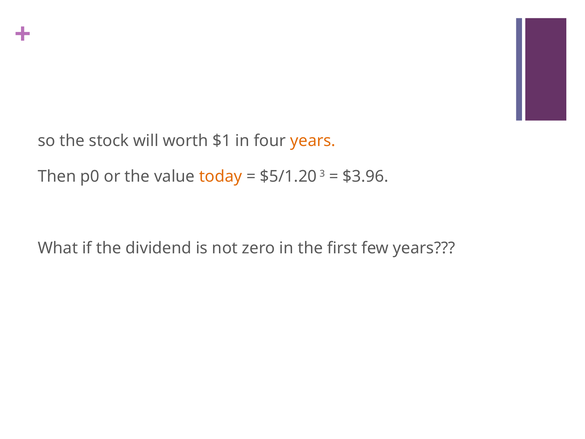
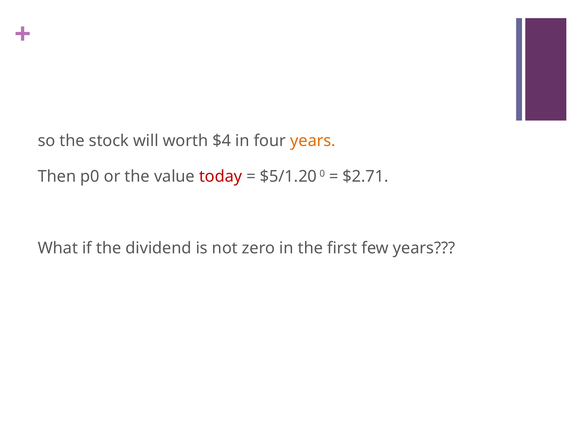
$1: $1 -> $4 (222, 141)
today colour: orange -> red (221, 176)
3: 3 -> 0 (322, 174)
$3.96: $3.96 -> $2.71 (366, 176)
